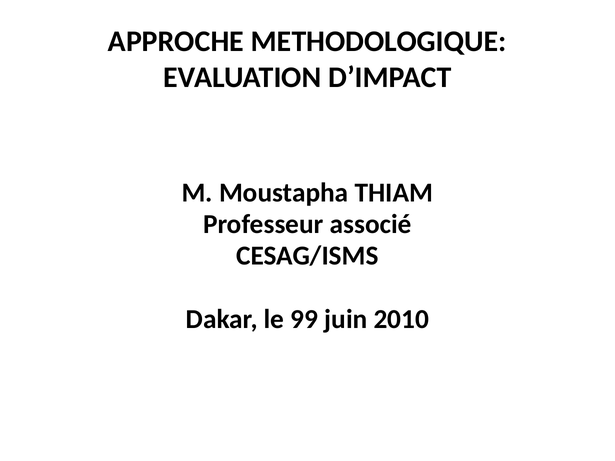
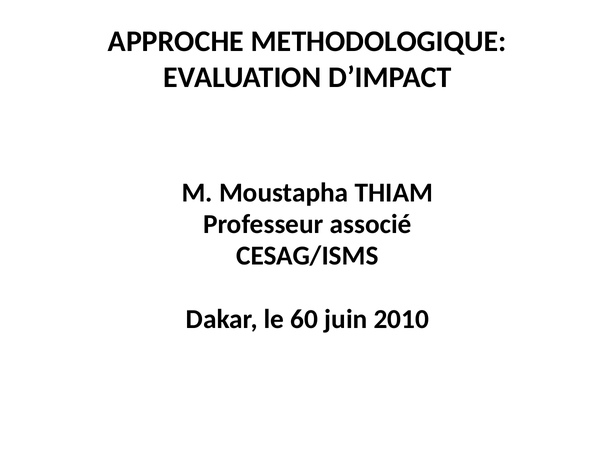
99: 99 -> 60 (304, 320)
